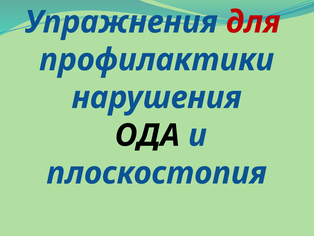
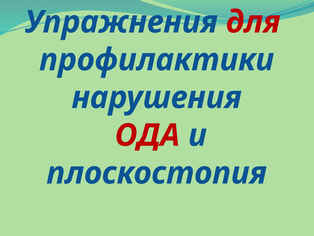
ОДА colour: black -> red (147, 135)
